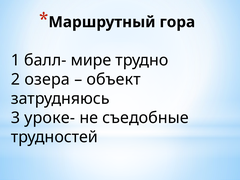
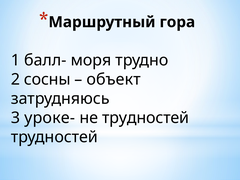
мире: мире -> моря (91, 60)
озера: озера -> сосны (47, 80)
не съедобные: съедобные -> трудностей (146, 118)
